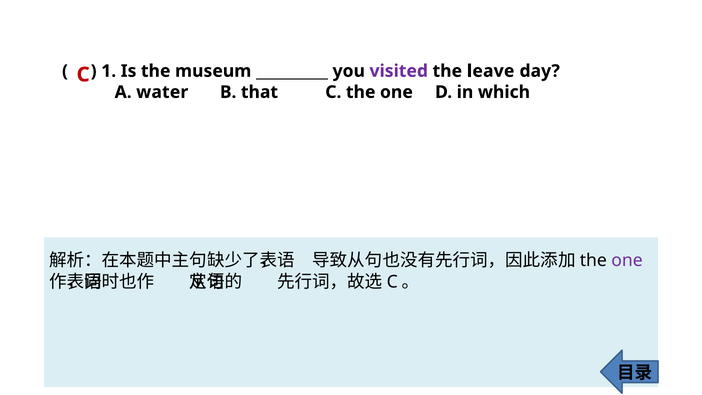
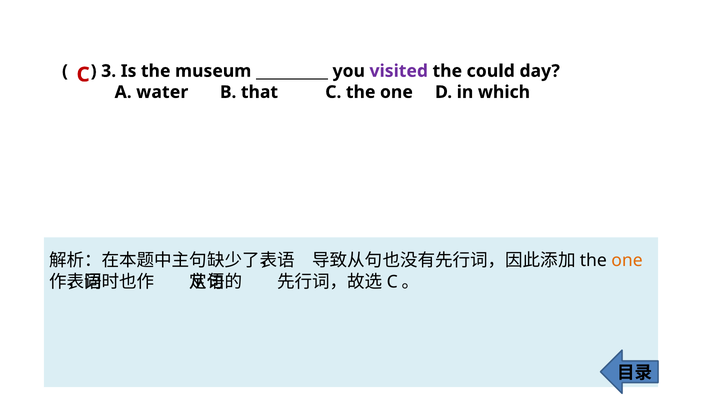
1: 1 -> 3 (109, 71)
leave: leave -> could (491, 71)
one colour: purple -> orange (627, 261)
